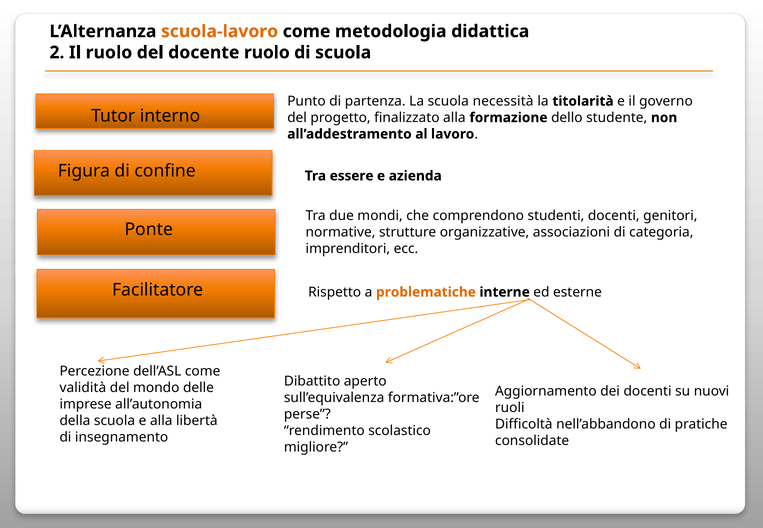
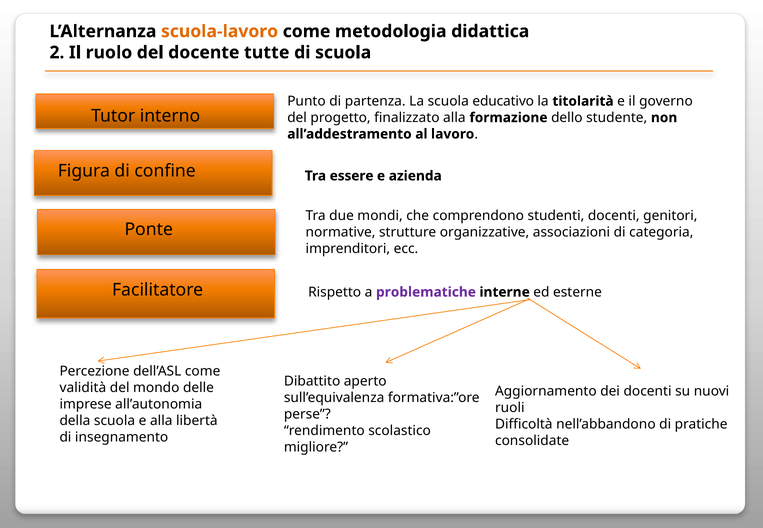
docente ruolo: ruolo -> tutte (267, 53)
necessità: necessità -> educativo (503, 101)
problematiche colour: orange -> purple (426, 292)
